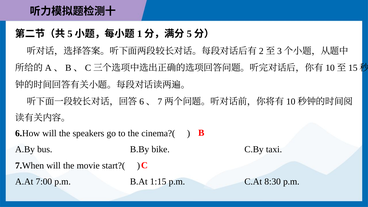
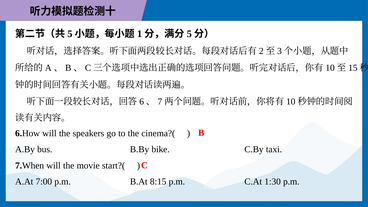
1:15: 1:15 -> 8:15 (158, 182)
8:30: 8:30 -> 1:30 (273, 182)
